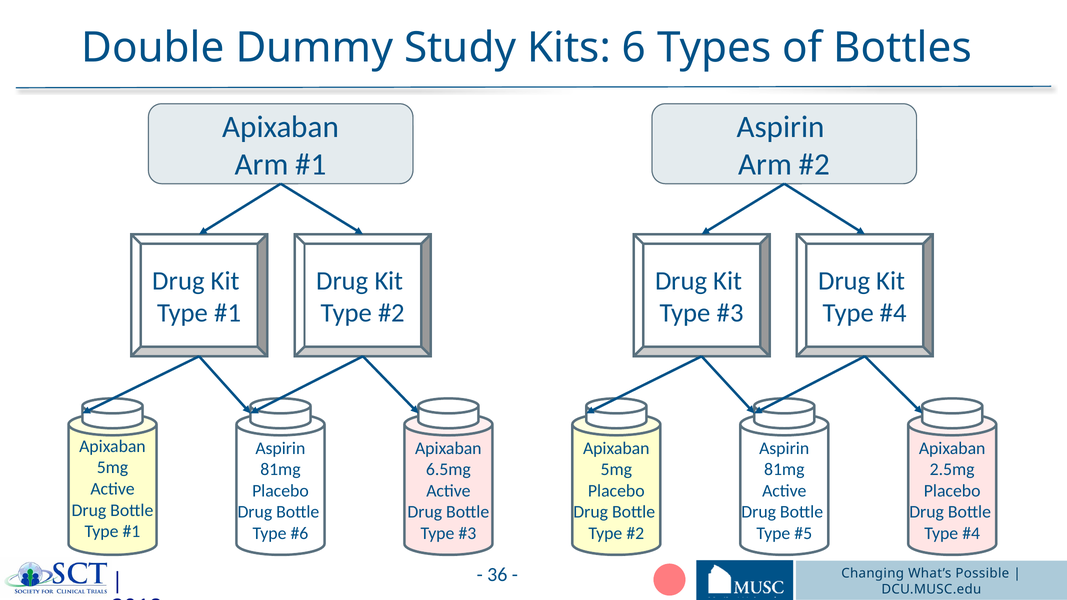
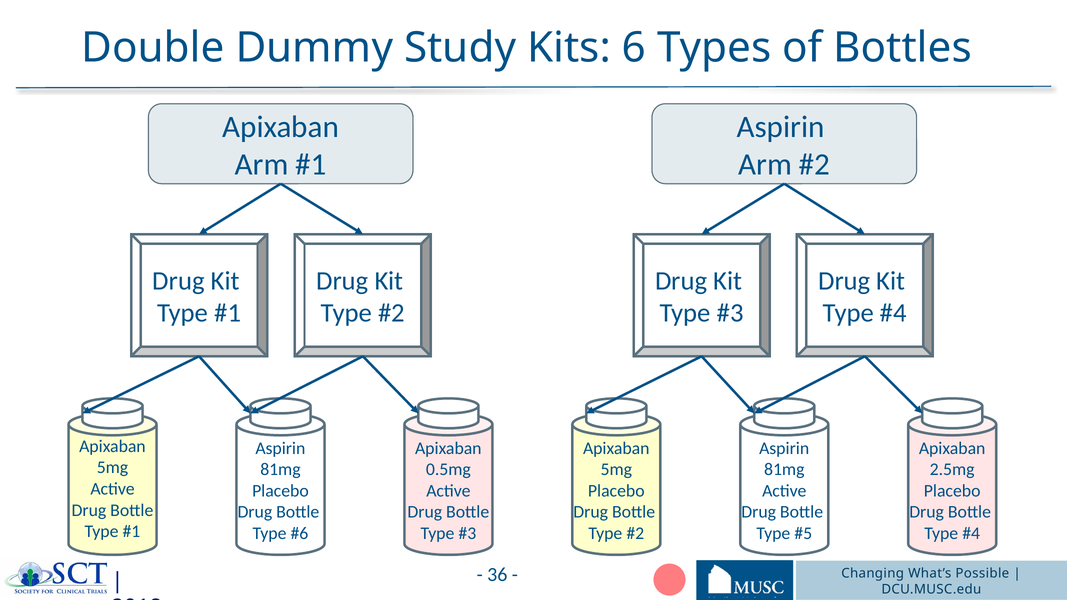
6.5mg: 6.5mg -> 0.5mg (448, 470)
